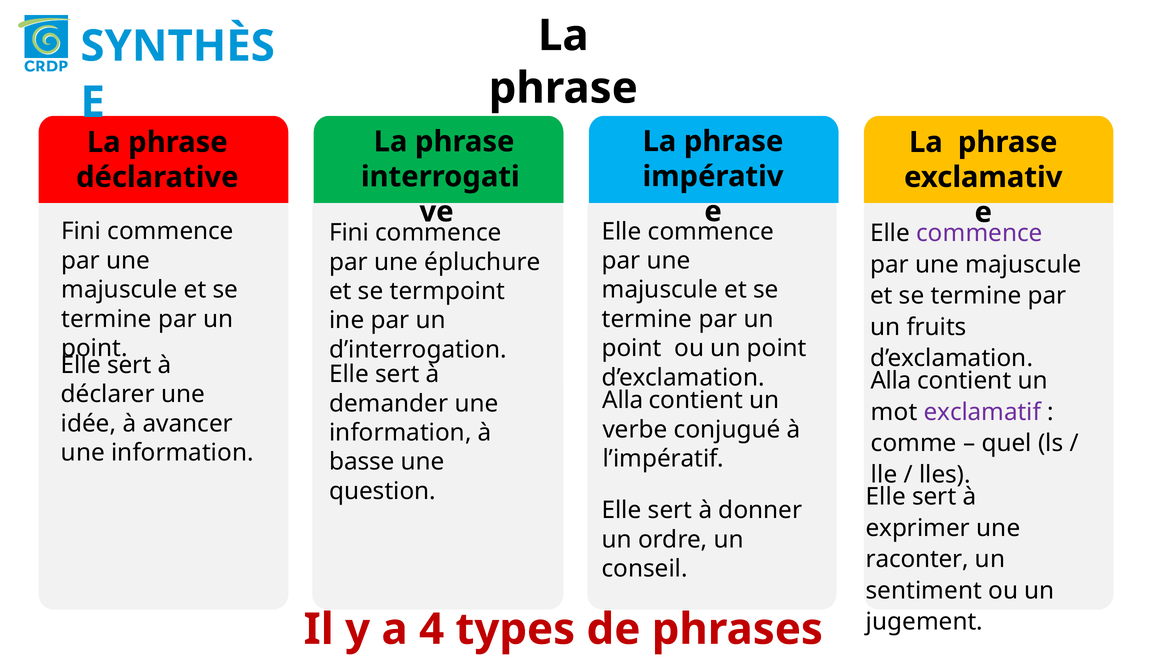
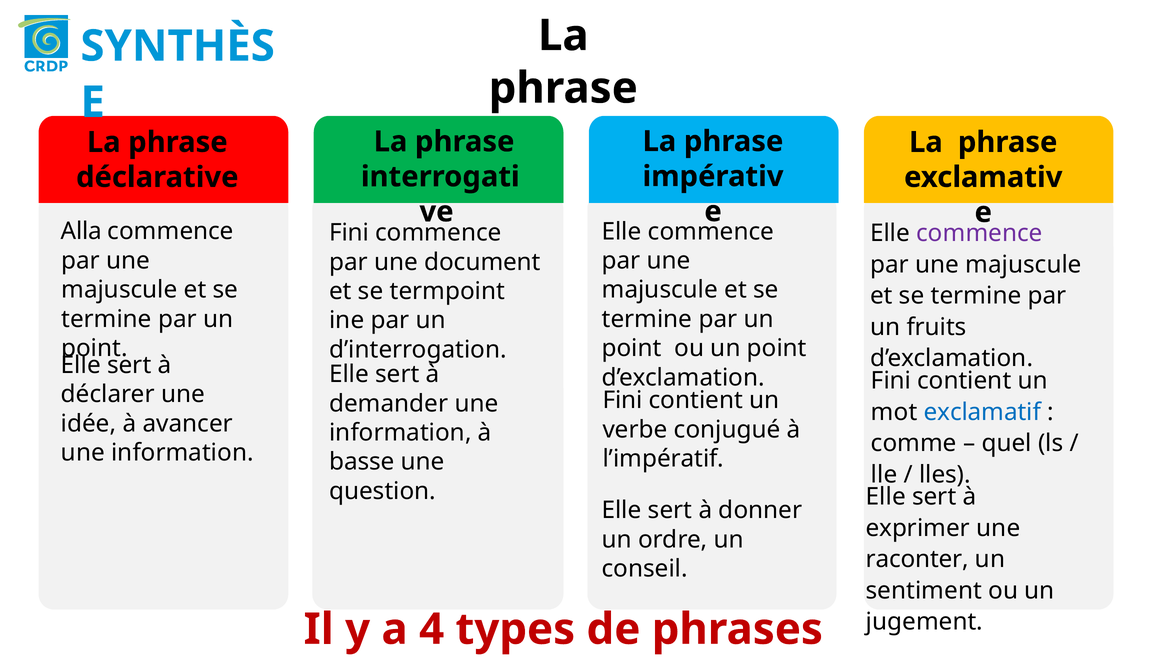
Fini: Fini -> Alla (81, 231)
épluchure: épluchure -> document (483, 262)
Alla: Alla -> Fini (891, 381)
Alla: Alla -> Fini (623, 400)
exclamatif colour: purple -> blue (982, 412)
